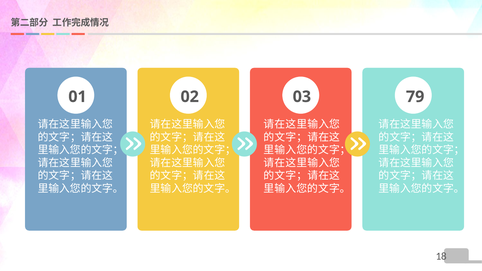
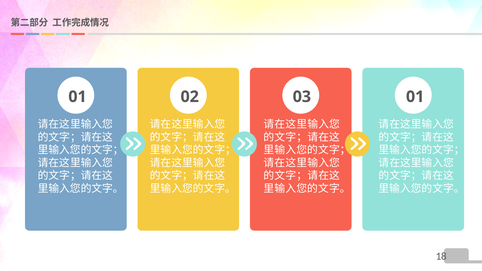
03 79: 79 -> 01 (415, 97)
